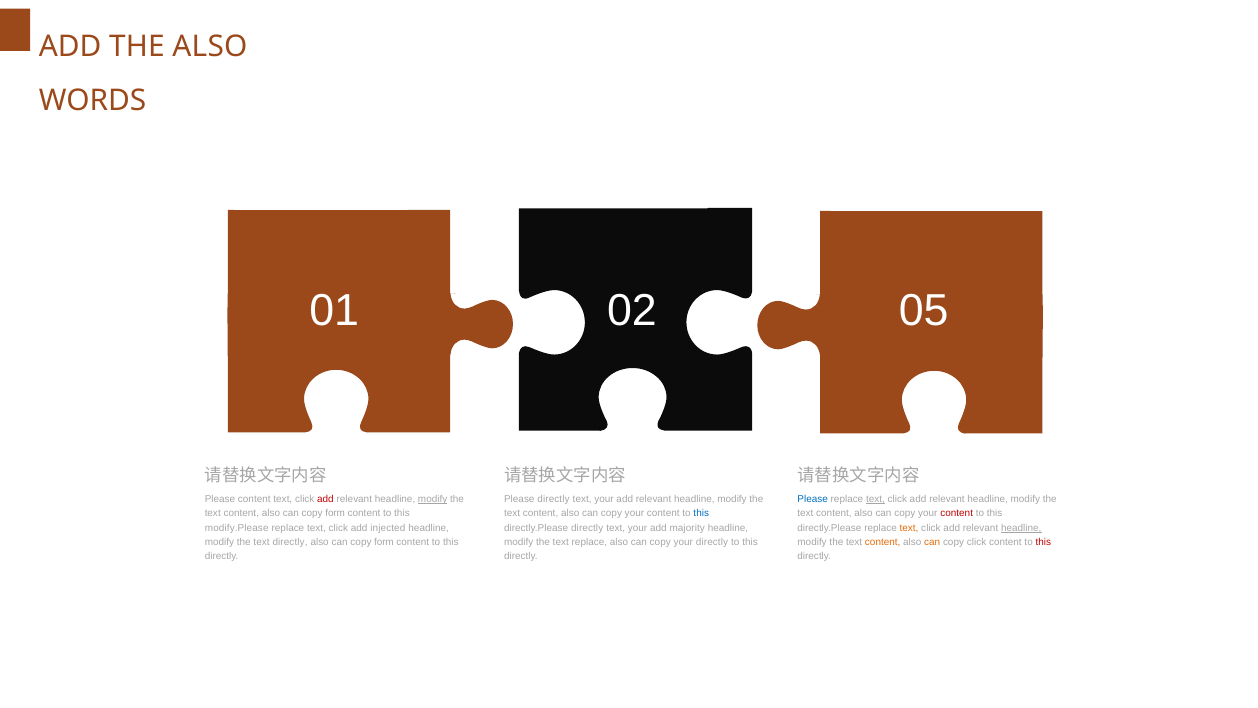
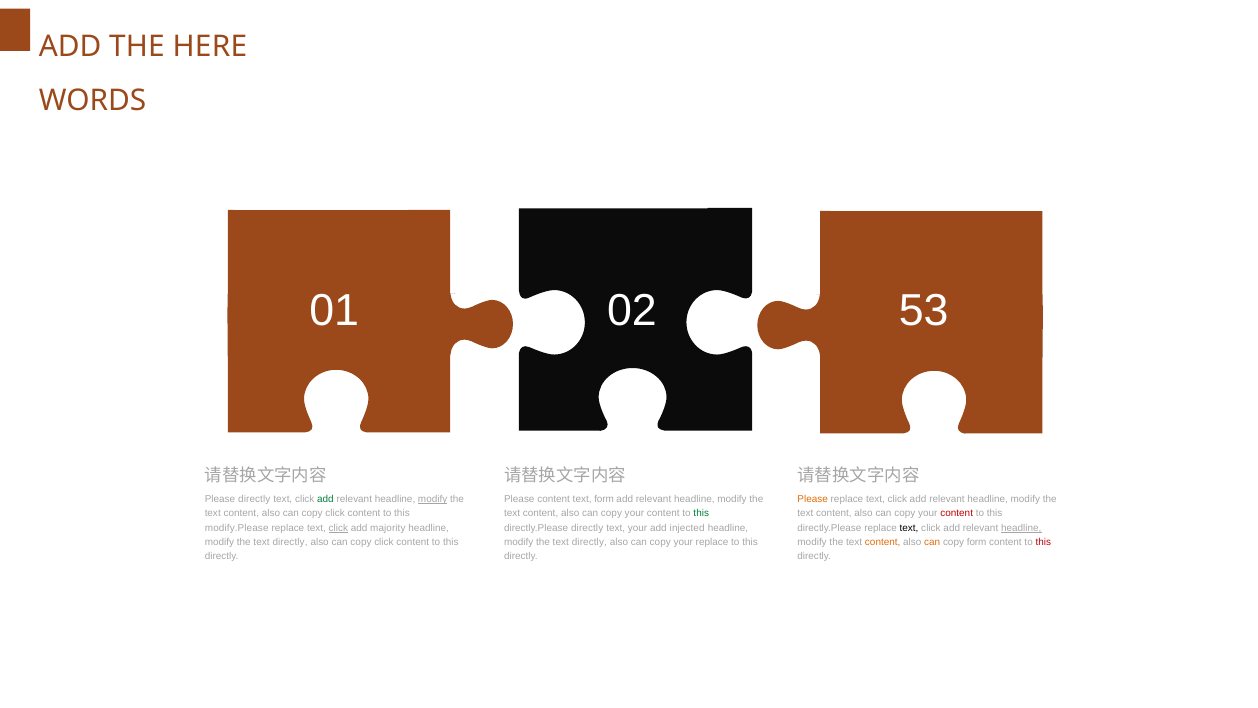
THE ALSO: ALSO -> HERE (210, 47)
05: 05 -> 53 (924, 311)
Please content: content -> directly (254, 499)
add colour: red -> green (325, 499)
Please directly: directly -> content (554, 499)
your: your -> form (604, 499)
Please colour: blue -> orange (813, 499)
text underline: present -> none (875, 499)
form: form -> click (335, 513)
this colour: blue -> green (701, 513)
click underline: none -> present (338, 527)
injected: injected -> majority (388, 527)
majority: majority -> injected (687, 527)
text colour: orange -> black (909, 527)
form: form -> click (384, 542)
replace: replace -> directly (589, 542)
your directly: directly -> replace (712, 542)
copy click: click -> form (977, 542)
